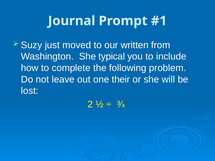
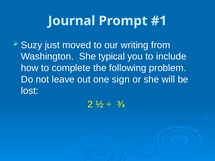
written: written -> writing (135, 45)
their: their -> sign (121, 80)
